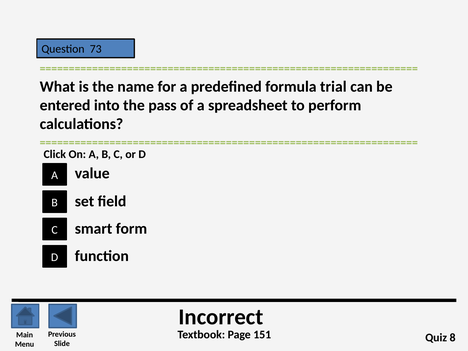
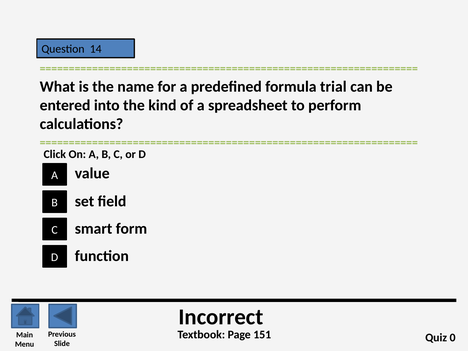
73: 73 -> 14 (96, 49)
pass: pass -> kind (162, 105)
8: 8 -> 0 (453, 338)
